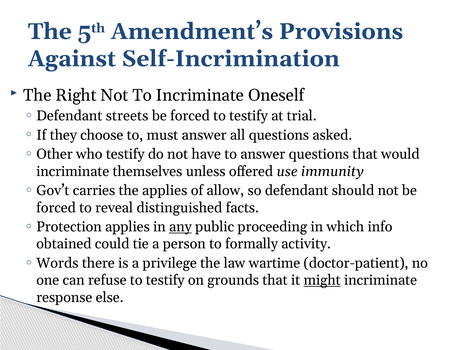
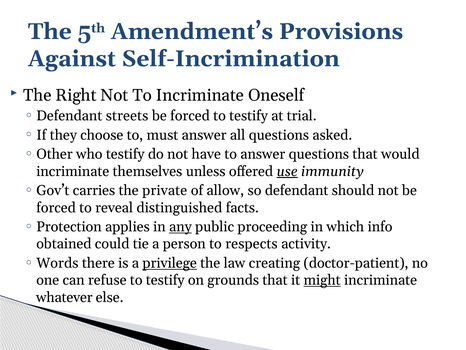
use underline: none -> present (287, 171)
the applies: applies -> private (165, 190)
formally: formally -> respects (251, 244)
privilege underline: none -> present (170, 263)
wartime: wartime -> creating (274, 263)
response: response -> whatever (64, 297)
